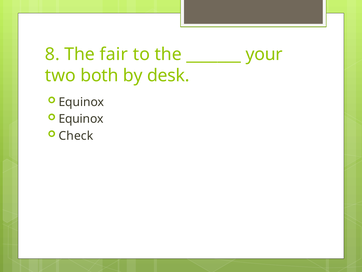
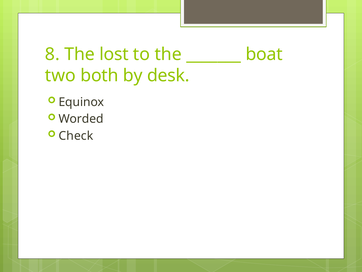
fair: fair -> lost (114, 54)
your: your -> boat (264, 54)
Equinox: Equinox -> Worded (81, 119)
